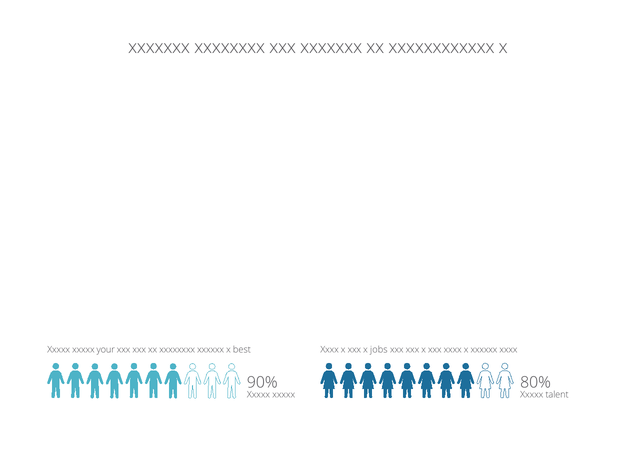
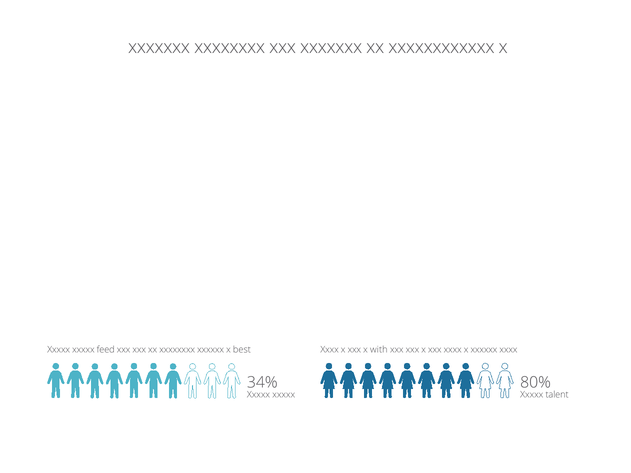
your: your -> feed (106, 350)
jobs: jobs -> with (379, 350)
90%: 90% -> 34% (262, 383)
